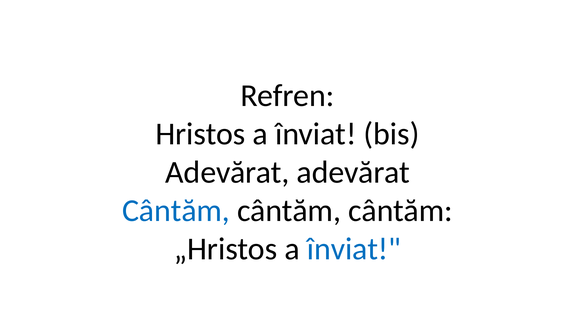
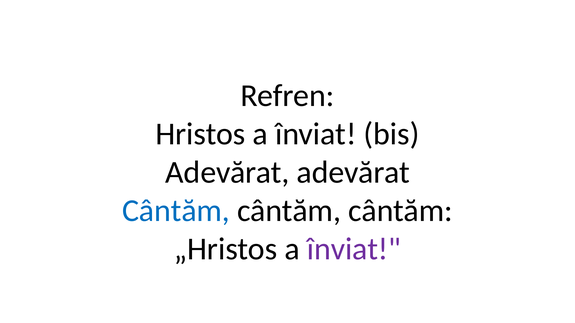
înviat colour: blue -> purple (354, 249)
